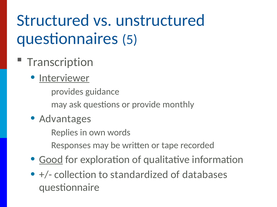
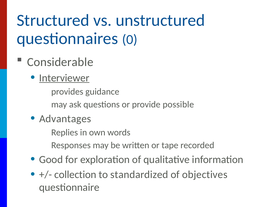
5: 5 -> 0 (130, 40)
Transcription: Transcription -> Considerable (60, 62)
monthly: monthly -> possible (178, 105)
Good underline: present -> none (51, 160)
databases: databases -> objectives (205, 175)
